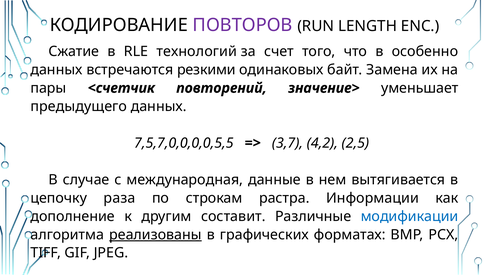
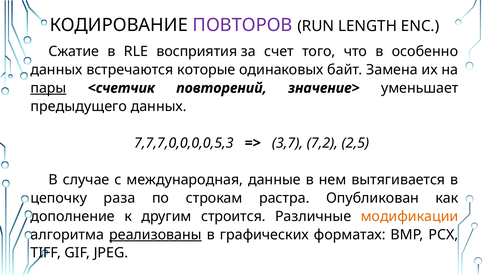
технологий: технологий -> восприятия (197, 51)
резкими: резкими -> которые (206, 70)
пары underline: none -> present (48, 88)
7,5,7,0,0,0,0,5,5: 7,5,7,0,0,0,0,5,5 -> 7,7,7,0,0,0,0,5,3 (184, 143)
4,2: 4,2 -> 7,2 (322, 143)
Информации: Информации -> Опубликован (373, 198)
составит: составит -> строится (233, 216)
модификации colour: blue -> orange (410, 216)
